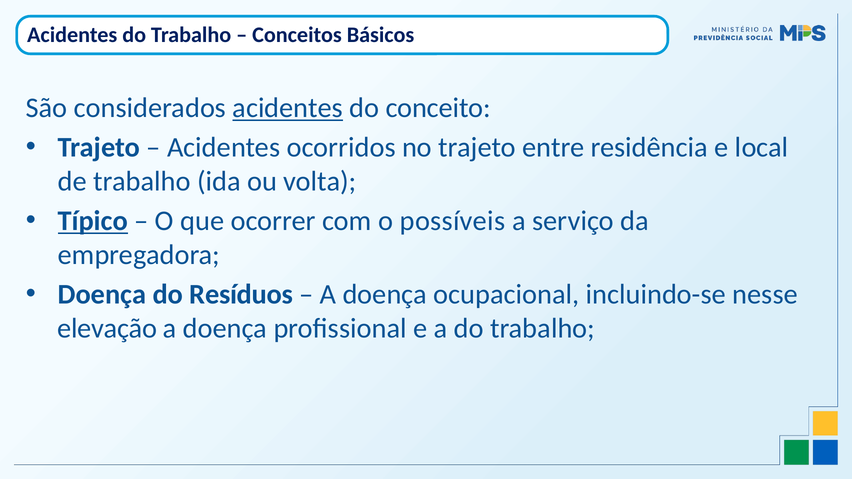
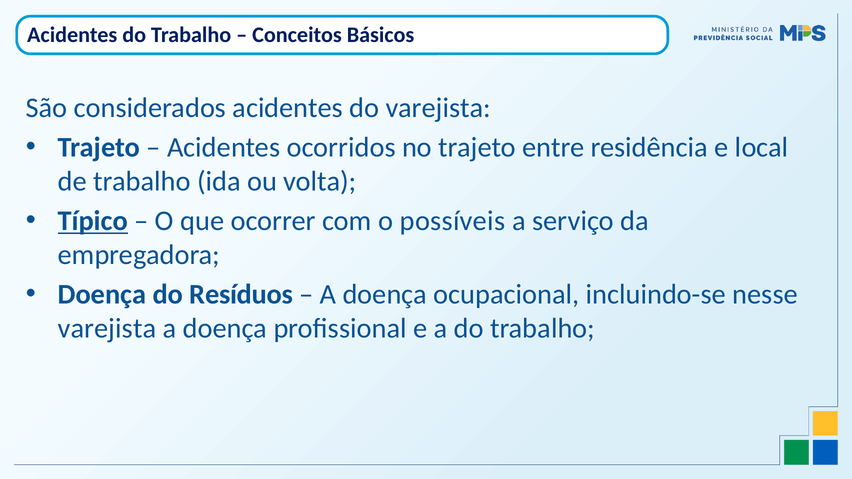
acidentes underline: present -> none (288, 108)
do conceito: conceito -> varejista (438, 108)
elevação: elevação -> varejista (107, 329)
